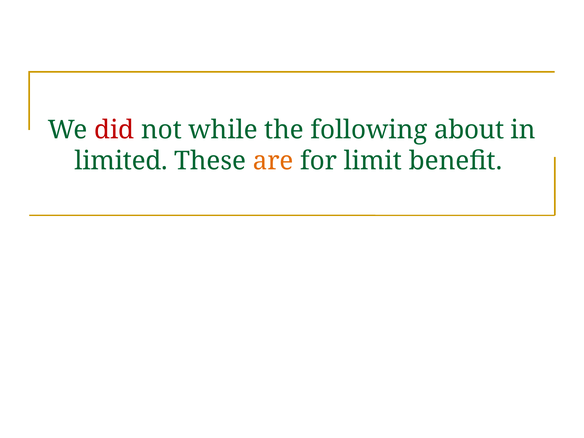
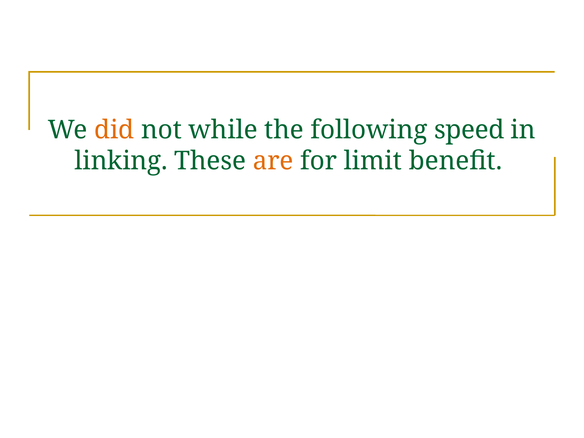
did colour: red -> orange (114, 130)
about: about -> speed (469, 130)
limited: limited -> linking (121, 161)
